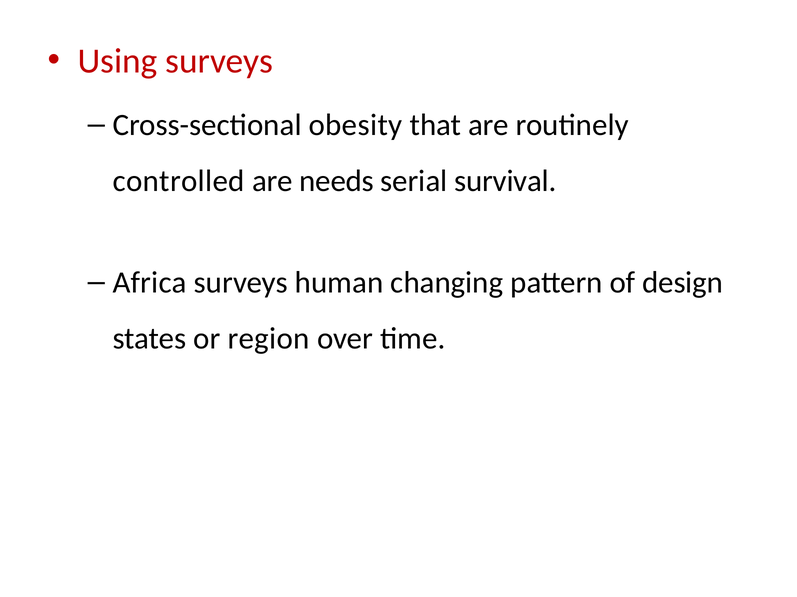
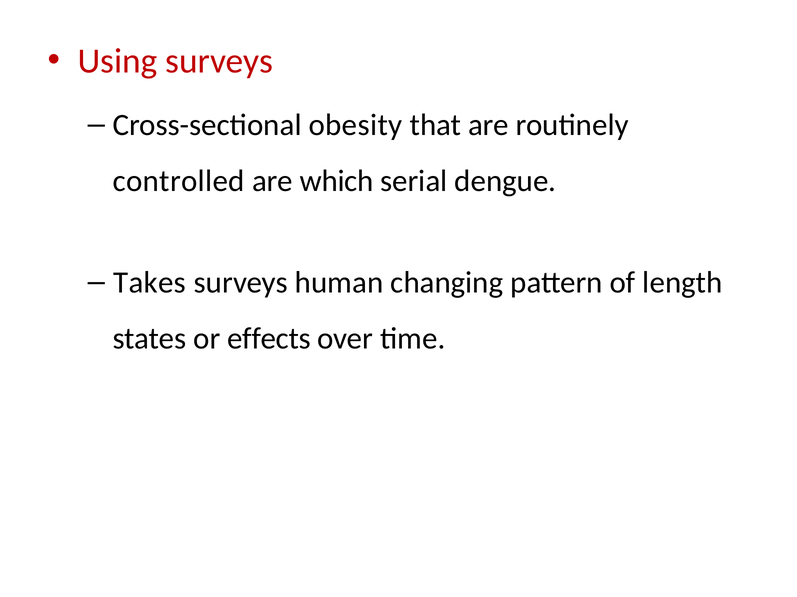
needs: needs -> which (337, 181)
survival: survival -> dengue (505, 181)
Africa: Africa -> Takes (150, 283)
design: design -> length (683, 283)
region: region -> effects (269, 339)
